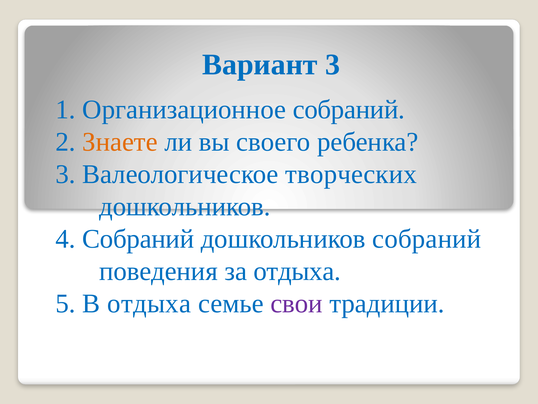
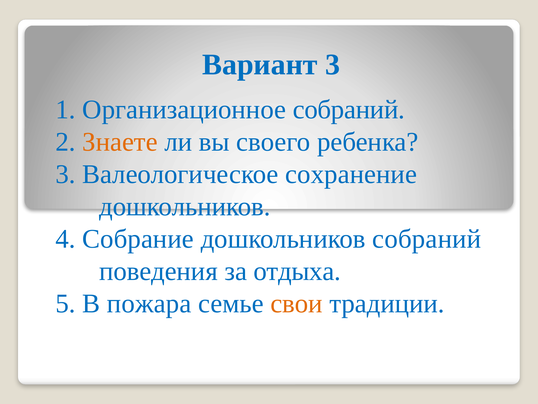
творческих: творческих -> сохранение (351, 174)
4 Собраний: Собраний -> Собрание (138, 239)
В отдыха: отдыха -> пожара (149, 303)
свои colour: purple -> orange (297, 303)
